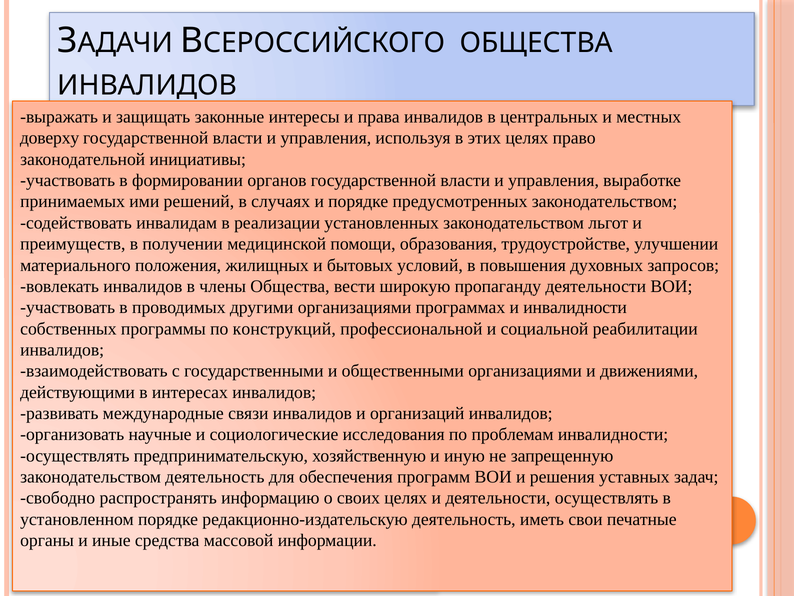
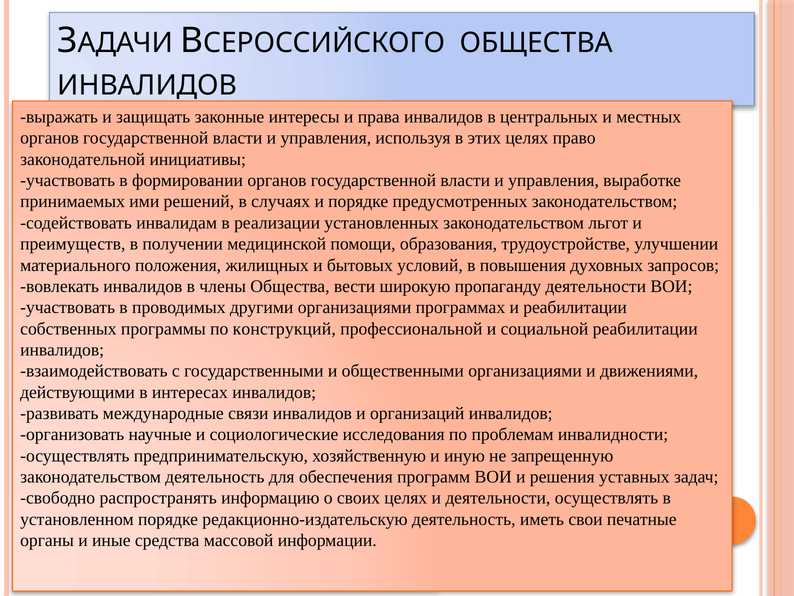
доверху: доверху -> органов (50, 138)
и инвалидности: инвалидности -> реабилитации (575, 307)
